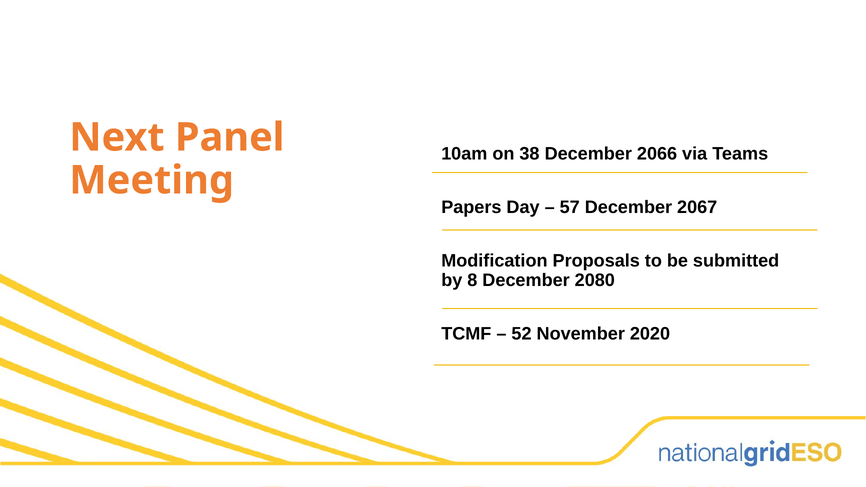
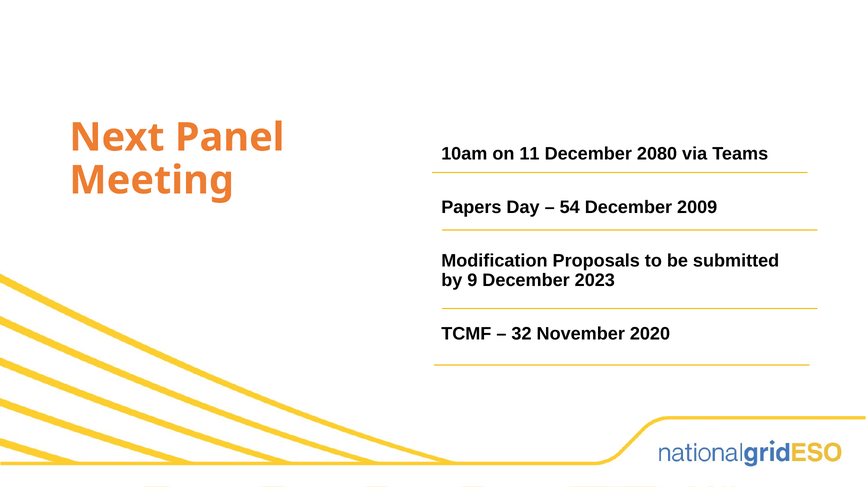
38: 38 -> 11 (529, 154)
2066: 2066 -> 2080 (657, 154)
57: 57 -> 54 (570, 207)
2067: 2067 -> 2009 (697, 207)
8: 8 -> 9 (472, 280)
2080: 2080 -> 2023 (595, 280)
52: 52 -> 32 (522, 334)
